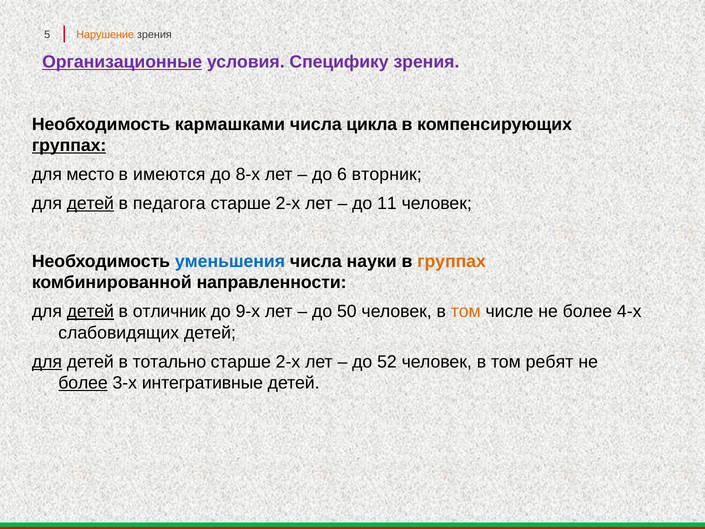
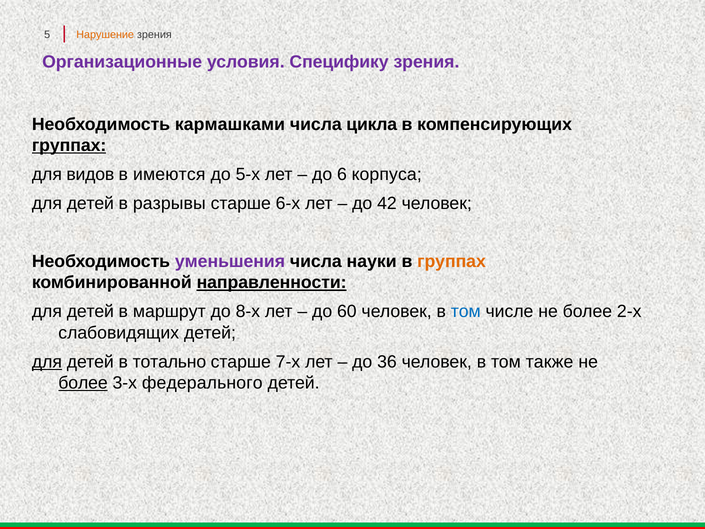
Организационные underline: present -> none (122, 62)
место: место -> видов (90, 174)
8-х: 8-х -> 5-х (248, 174)
вторник: вторник -> корпуса (387, 174)
детей underline: present -> none (90, 203)
педагога: педагога -> разрывы (169, 203)
2-х: 2-х -> 6-х (288, 203)
11: 11 -> 42 (387, 203)
уменьшения colour: blue -> purple (230, 261)
направленности underline: none -> present (272, 283)
детей underline: present -> none (90, 312)
отличник: отличник -> маршрут (169, 312)
9-х: 9-х -> 8-х (248, 312)
50: 50 -> 60 (347, 312)
том colour: orange -> blue (466, 312)
4-х: 4-х -> 2-х (629, 312)
2-х: 2-х -> 7-х (288, 362)
52: 52 -> 36 (387, 362)
ребят: ребят -> также (550, 362)
интегративные: интегративные -> федерального (202, 383)
